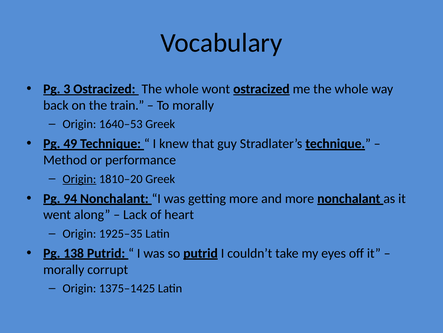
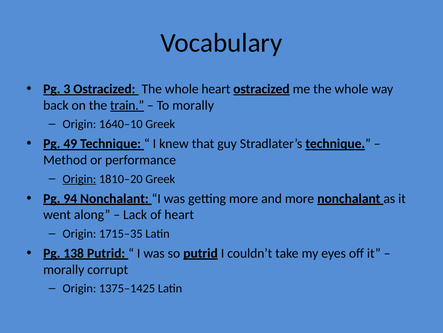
whole wont: wont -> heart (216, 89)
train underline: none -> present (127, 105)
1640–53: 1640–53 -> 1640–10 (121, 124)
1925–35: 1925–35 -> 1715–35 (121, 233)
